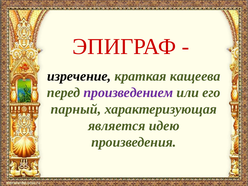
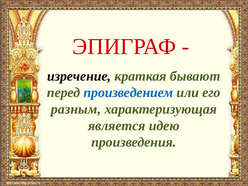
кащеева: кащеева -> бывают (195, 76)
произведением colour: purple -> blue (128, 93)
парный: парный -> разным (76, 109)
